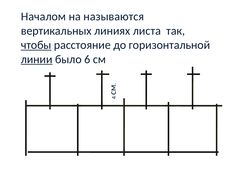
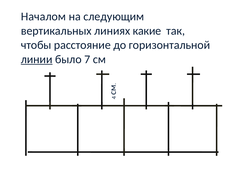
называются: называются -> следующим (114, 17)
листа: листа -> какие (147, 31)
чтобы underline: present -> none (36, 45)
6: 6 -> 7 (87, 59)
